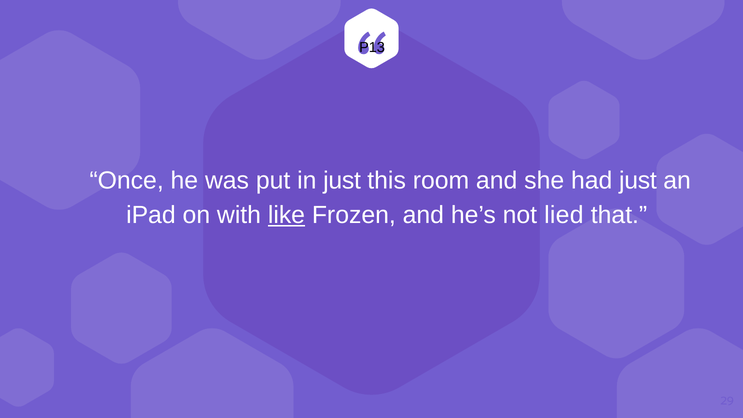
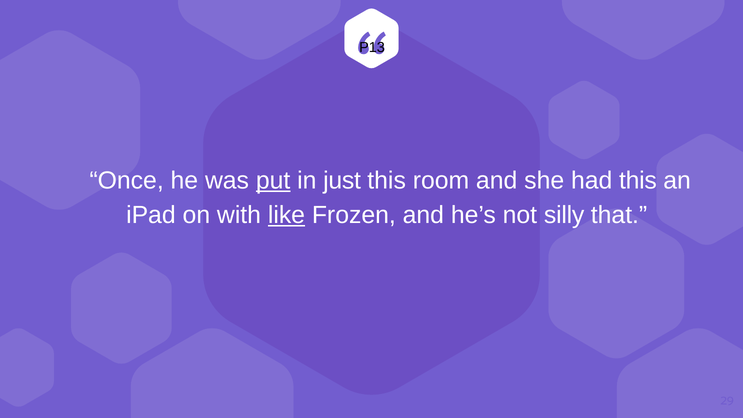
put underline: none -> present (273, 181)
had just: just -> this (638, 181)
lied: lied -> silly (564, 215)
